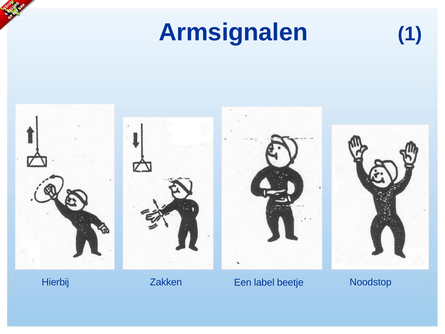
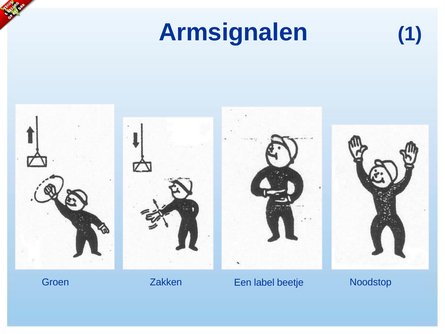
Hierbij: Hierbij -> Groen (55, 282)
